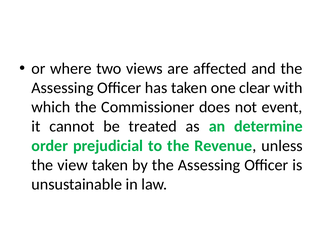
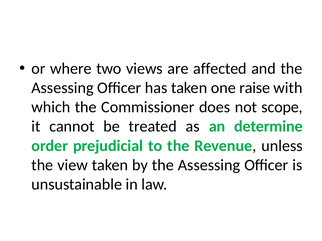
clear: clear -> raise (255, 88)
event: event -> scope (282, 107)
